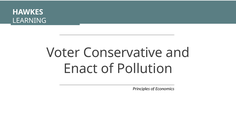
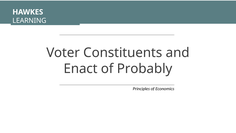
Conservative: Conservative -> Constituents (123, 53)
Pollution: Pollution -> Probably (145, 69)
